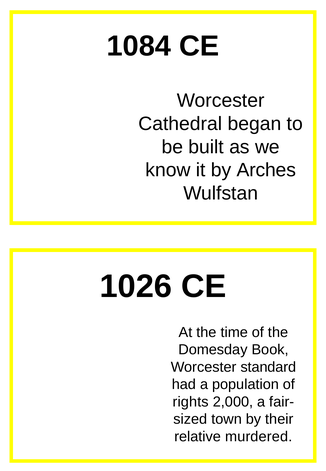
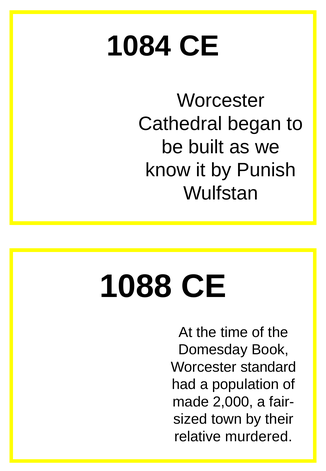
Arches: Arches -> Punish (266, 170)
1026: 1026 -> 1088 (136, 286)
rights: rights -> made (191, 402)
